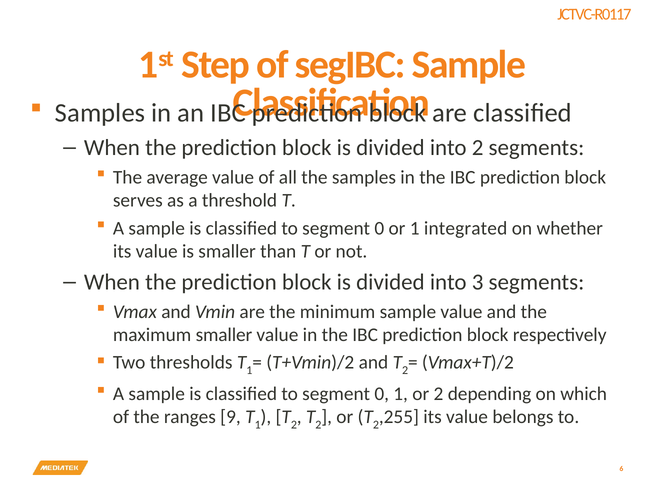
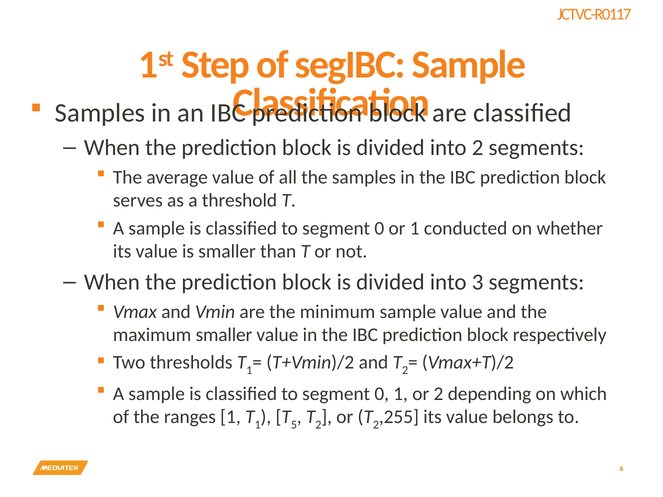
integrated: integrated -> conducted (466, 228)
ranges 9: 9 -> 1 (231, 417)
2: 2 -> 5 (294, 425)
